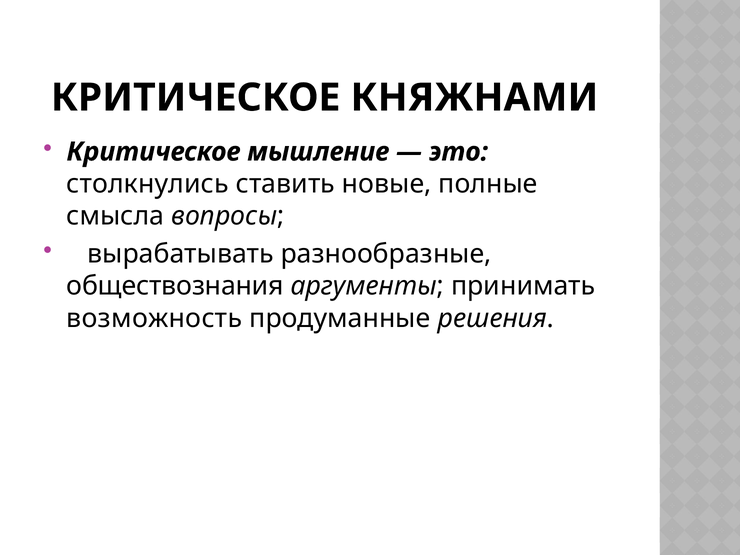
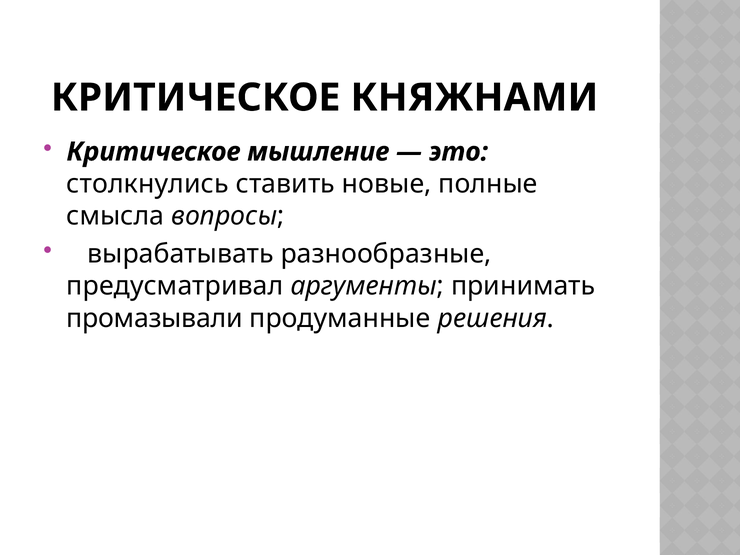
обществознания: обществознания -> предусматривал (175, 286)
возможность: возможность -> промазывали (155, 318)
